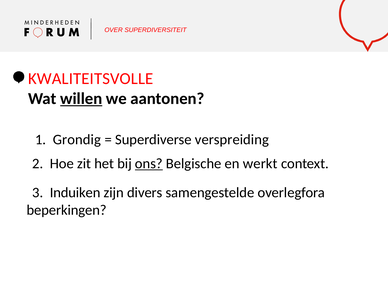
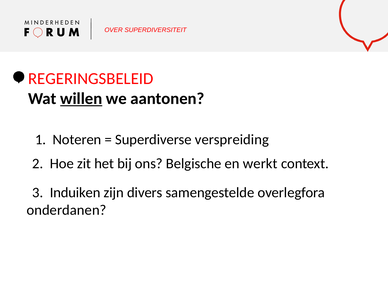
KWALITEITSVOLLE: KWALITEITSVOLLE -> REGERINGSBELEID (91, 79)
Grondig: Grondig -> Noteren (77, 139)
ons underline: present -> none (149, 164)
beperkingen: beperkingen -> onderdanen (67, 210)
